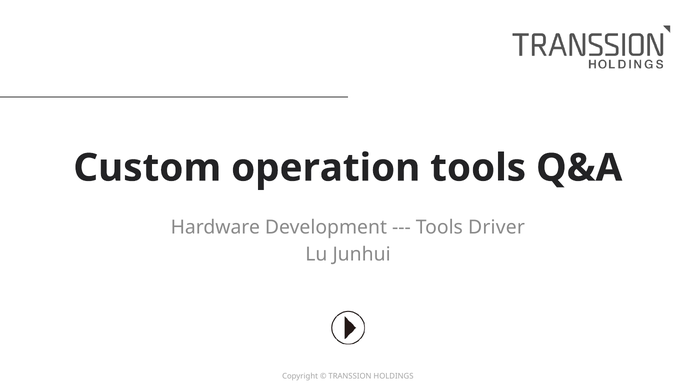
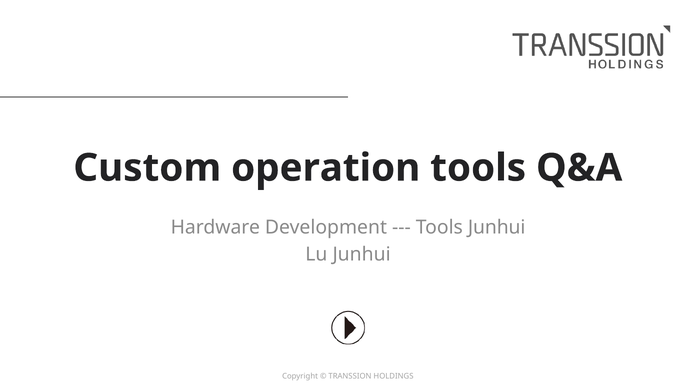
Tools Driver: Driver -> Junhui (497, 227)
